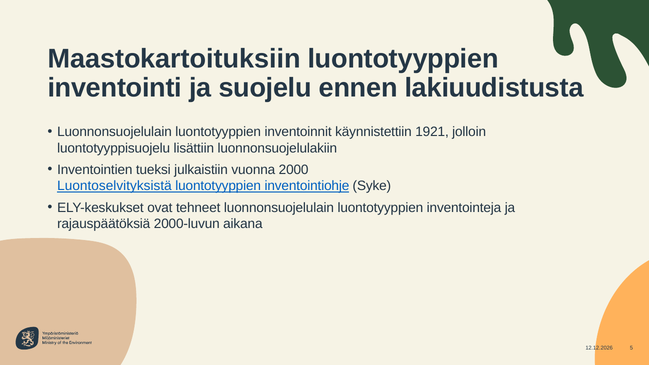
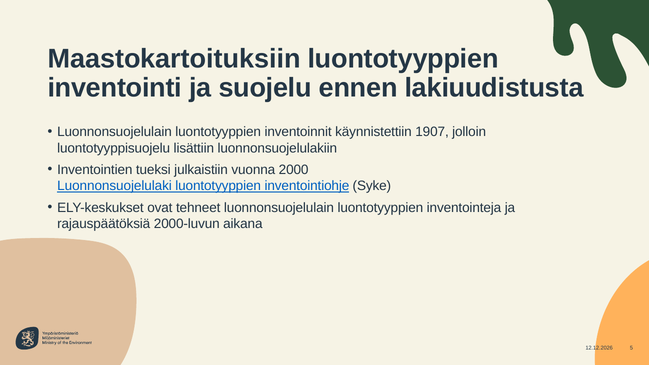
1921: 1921 -> 1907 (432, 132)
Luontoselvityksistä: Luontoselvityksistä -> Luonnonsuojelulaki (115, 186)
